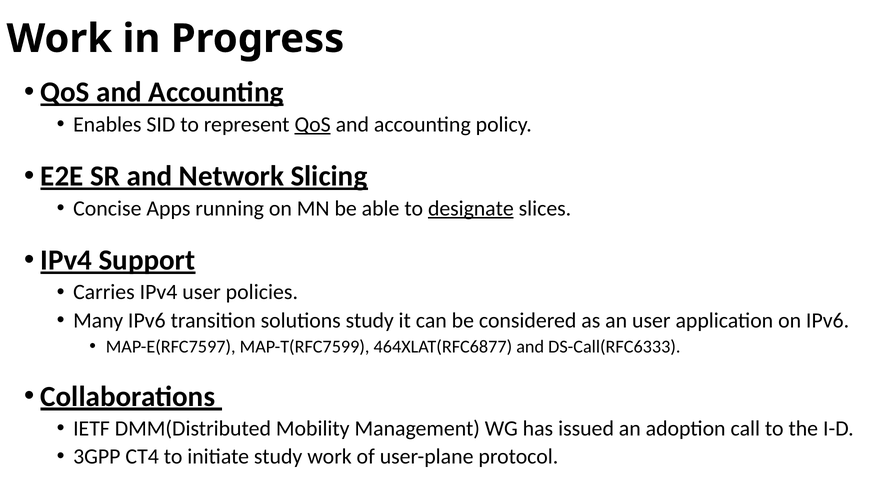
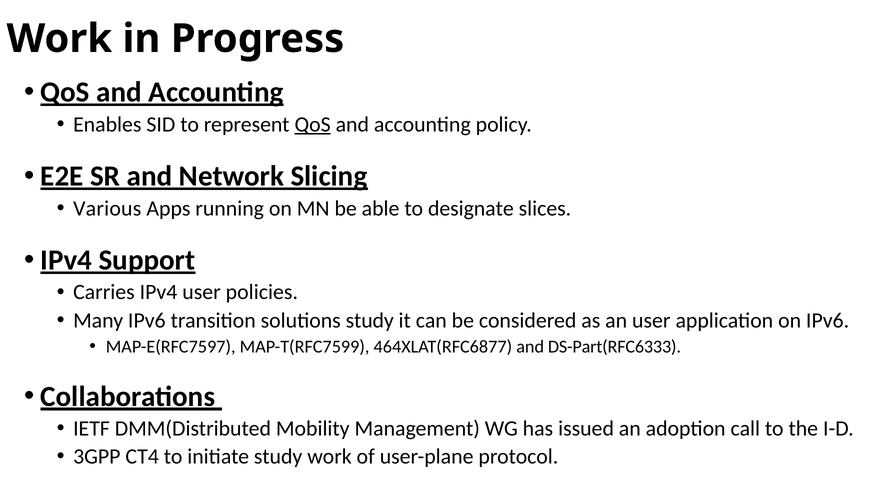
Concise: Concise -> Various (107, 208)
designate underline: present -> none (471, 208)
DS-Call(RFC6333: DS-Call(RFC6333 -> DS-Part(RFC6333 (614, 347)
